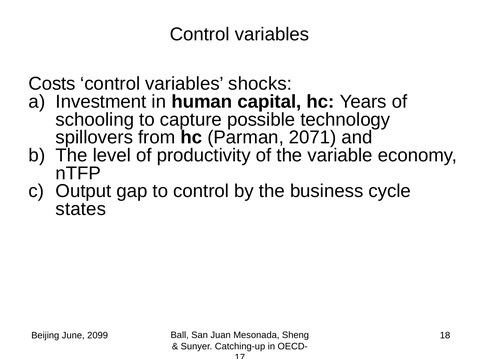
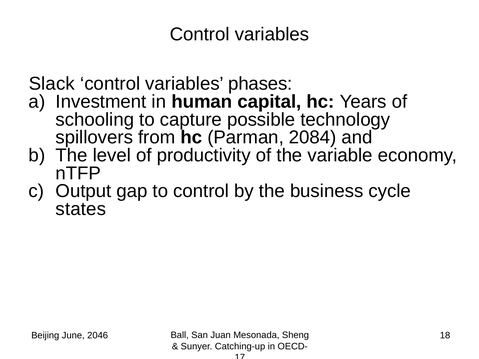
Costs: Costs -> Slack (52, 84)
shocks: shocks -> phases (260, 84)
2071: 2071 -> 2084 (313, 138)
2099: 2099 -> 2046 (98, 336)
